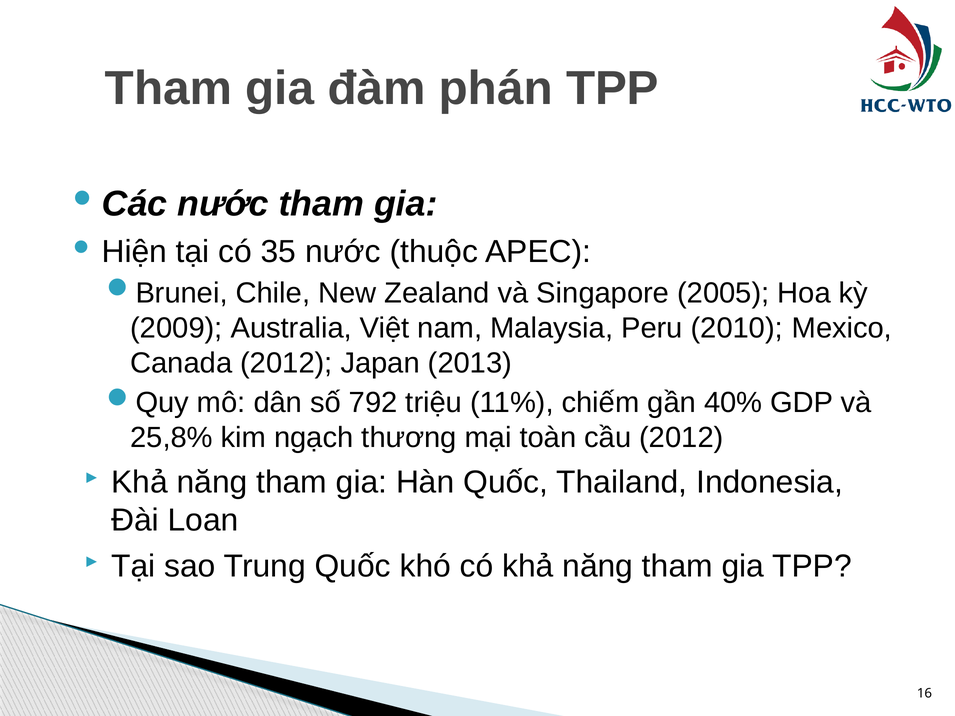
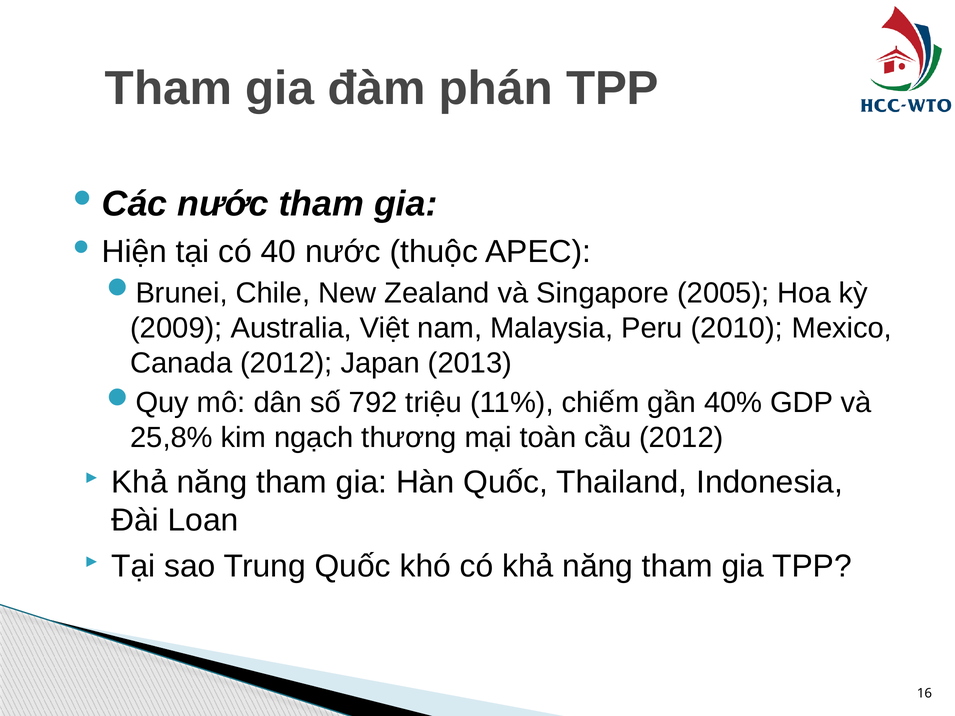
35: 35 -> 40 (278, 252)
